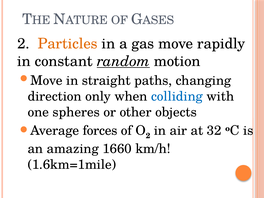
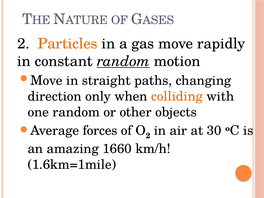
colliding colour: blue -> orange (177, 96)
one spheres: spheres -> random (76, 112)
32: 32 -> 30 (214, 131)
